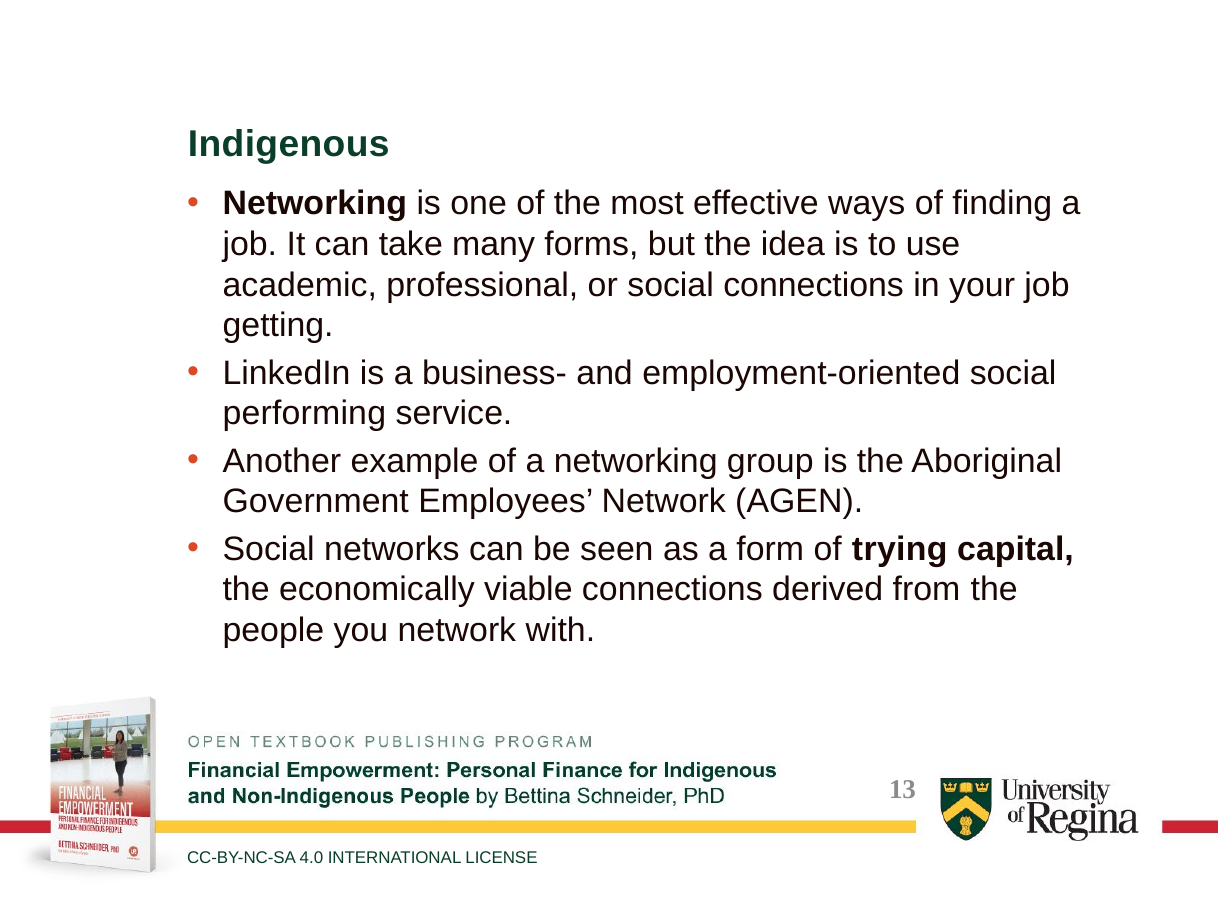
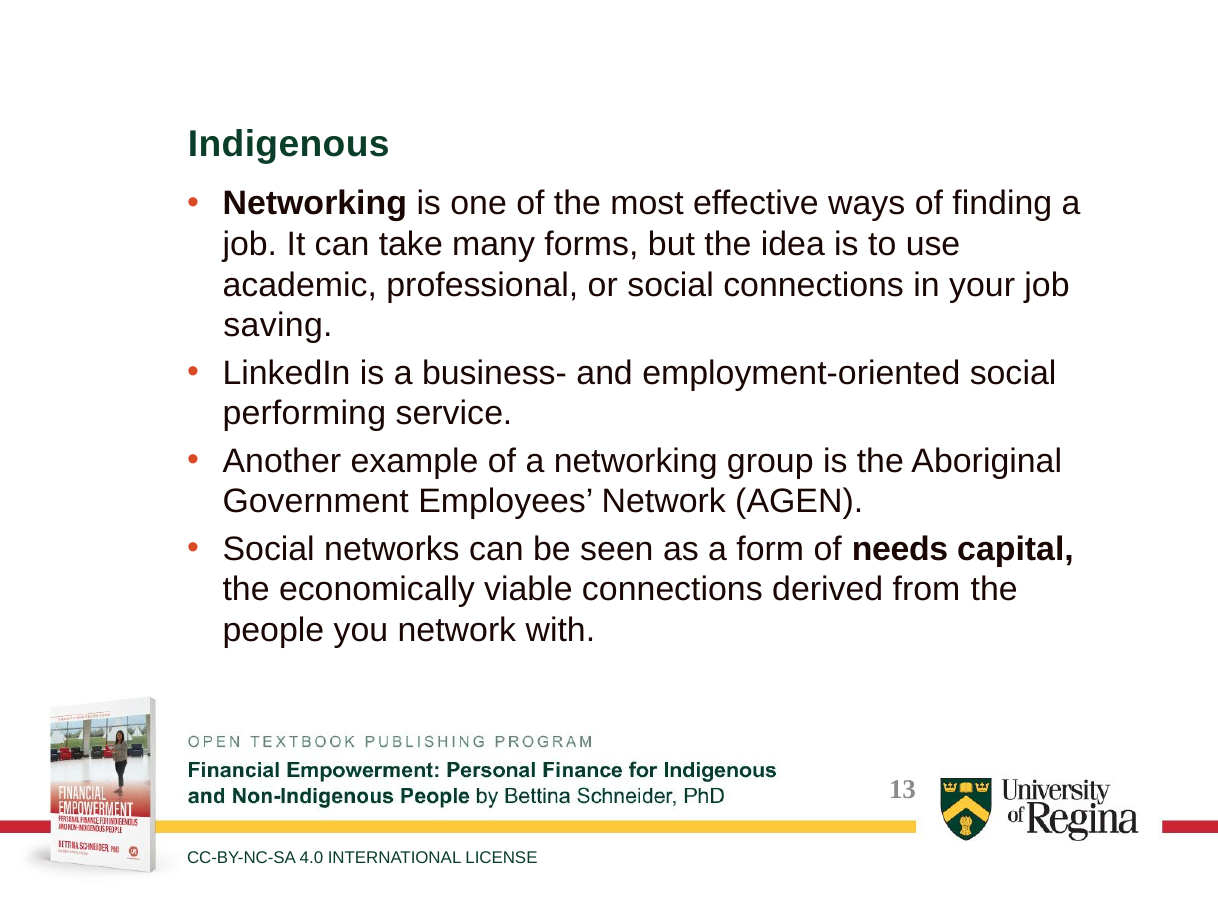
getting: getting -> saving (278, 326)
trying: trying -> needs (900, 549)
